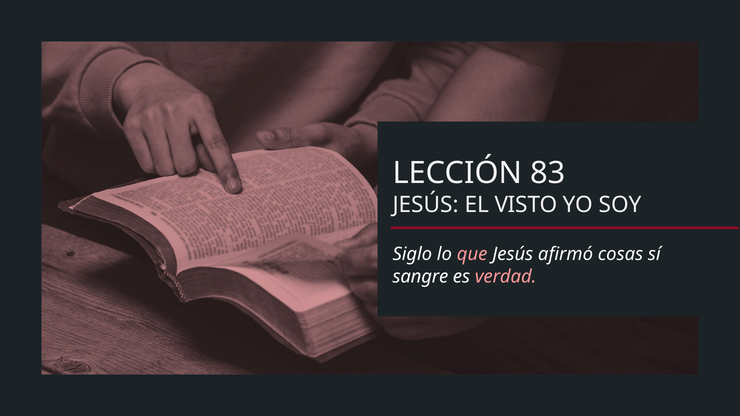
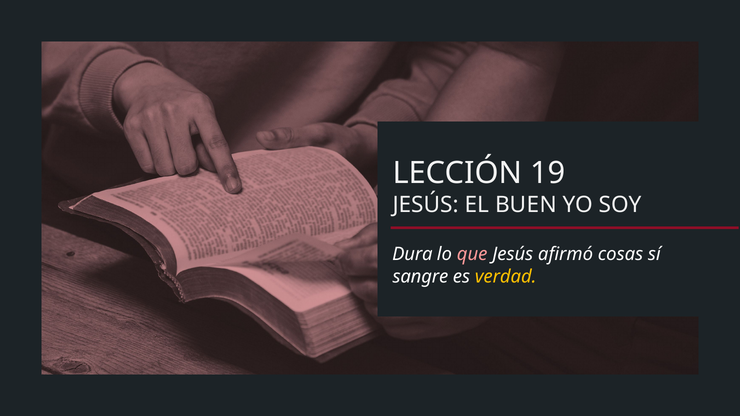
83: 83 -> 19 (548, 173)
VISTO: VISTO -> BUEN (526, 205)
Siglo: Siglo -> Dura (412, 254)
verdad colour: pink -> yellow (506, 277)
